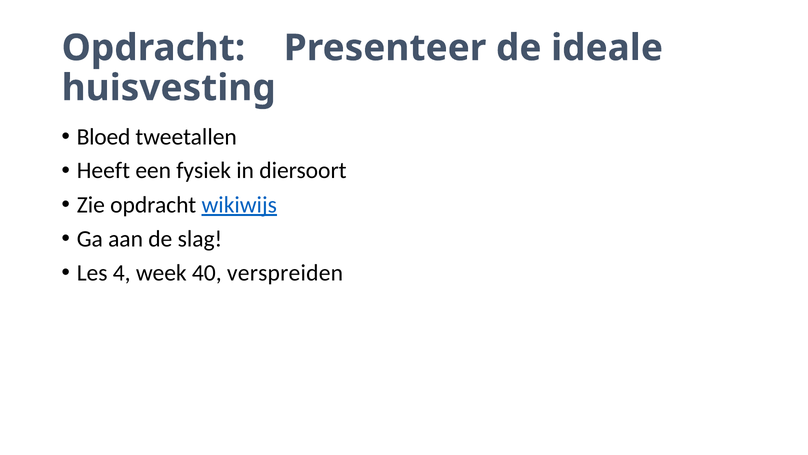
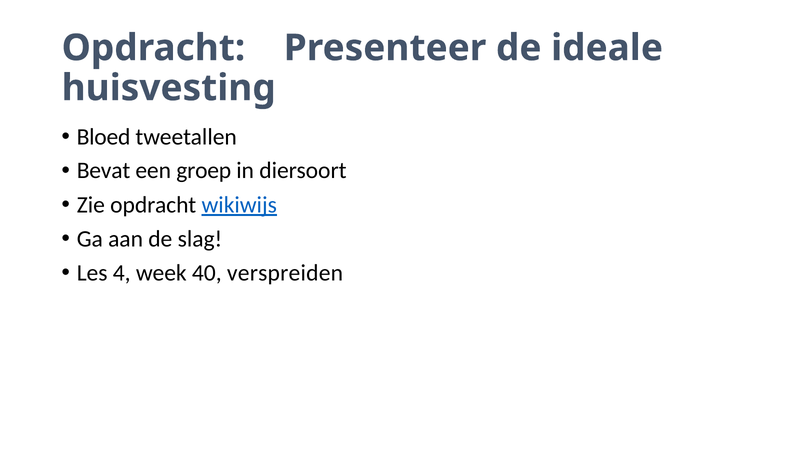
Heeft: Heeft -> Bevat (104, 170)
fysiek: fysiek -> groep (204, 170)
